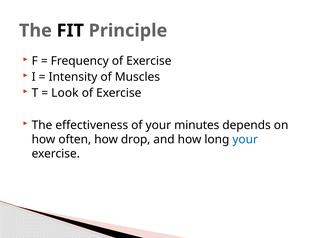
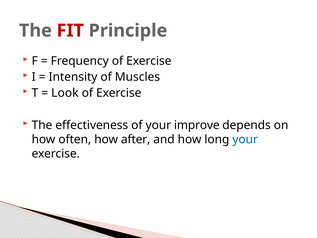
FIT colour: black -> red (70, 31)
minutes: minutes -> improve (197, 125)
drop: drop -> after (136, 139)
